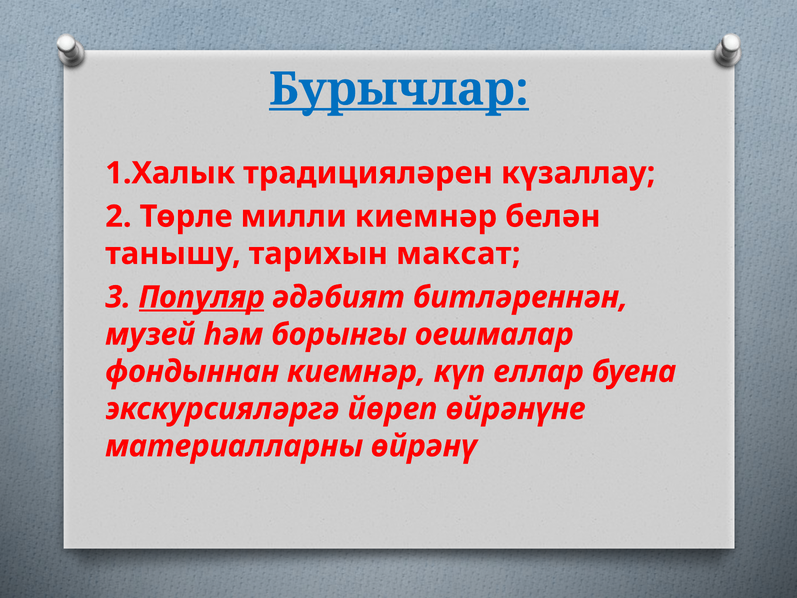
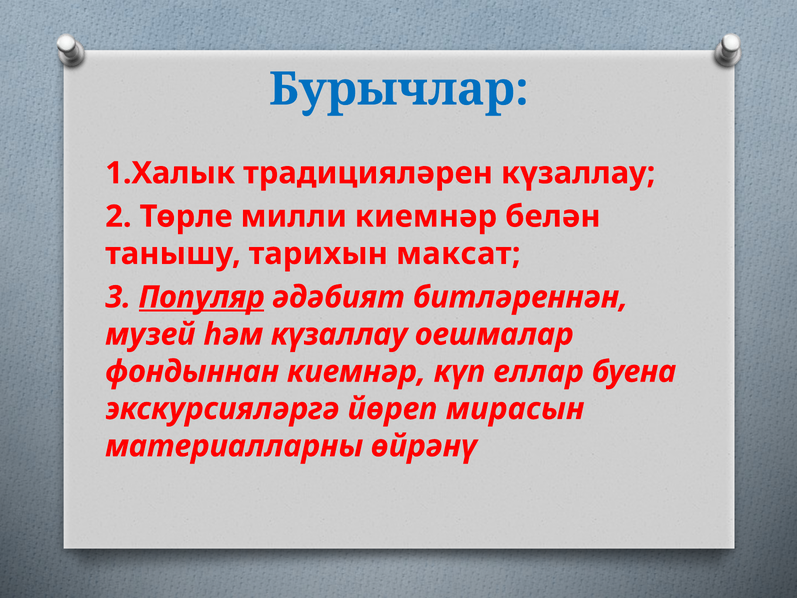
Бурычлар underline: present -> none (399, 89)
һәм борынгы: борынгы -> күзаллау (339, 334)
өйрәнүне: өйрәнүне -> мирасын (515, 409)
